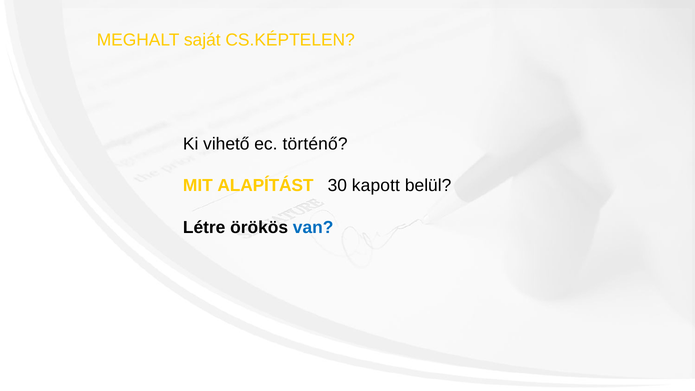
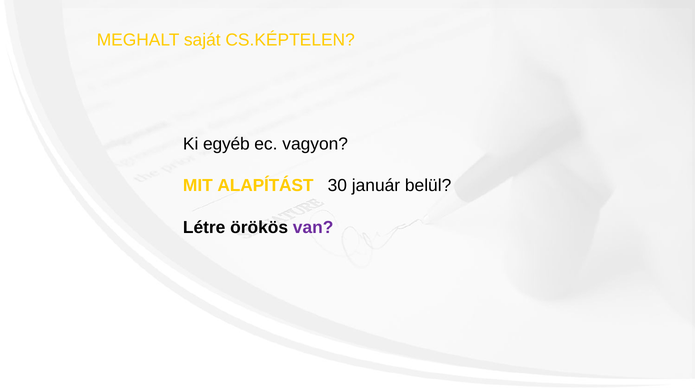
vihető: vihető -> egyéb (226, 144)
történő: történő -> vagyon (315, 144)
kapott: kapott -> január (376, 186)
van colour: blue -> purple (313, 227)
